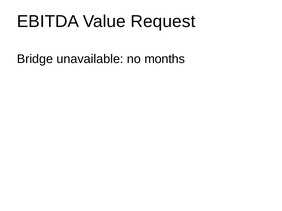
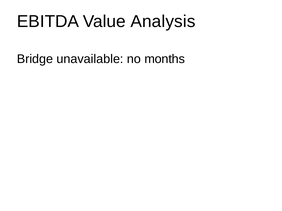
Request: Request -> Analysis (163, 21)
